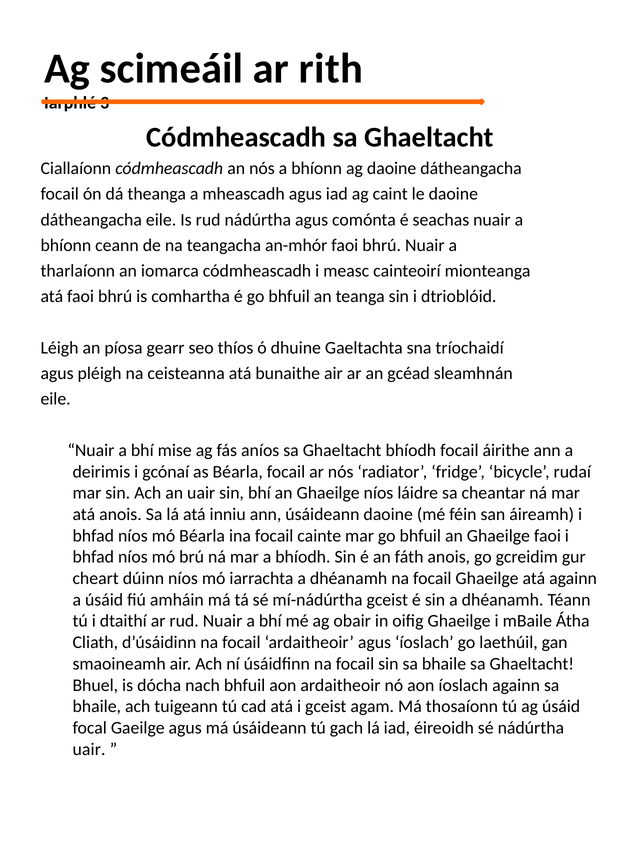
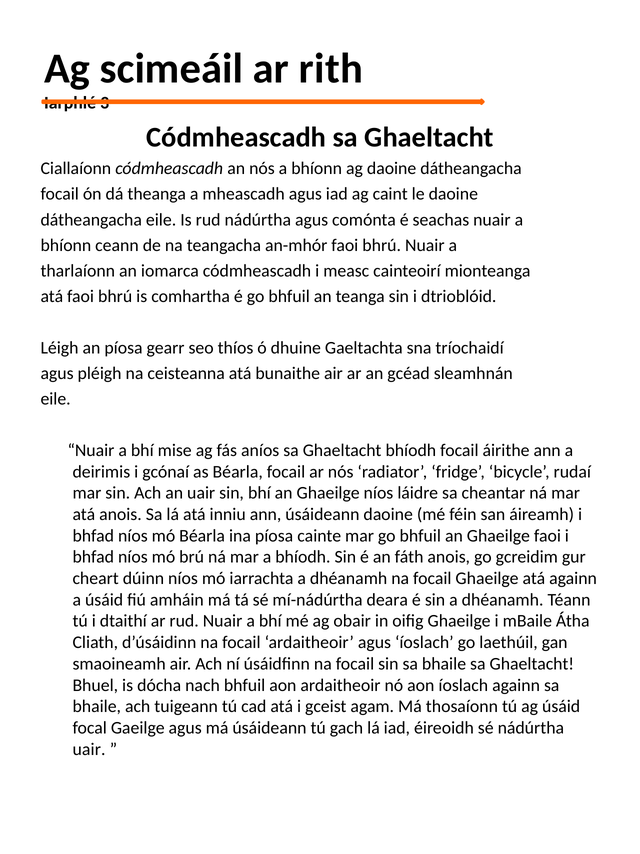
ina focail: focail -> píosa (274, 535)
mí-nádúrtha gceist: gceist -> deara (387, 599)
